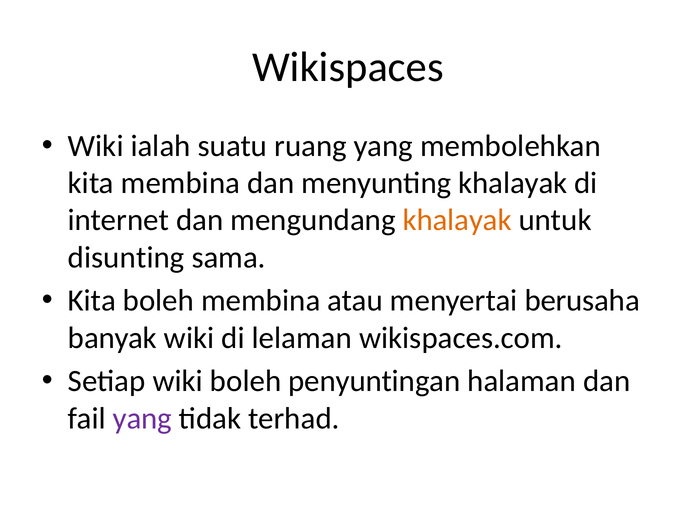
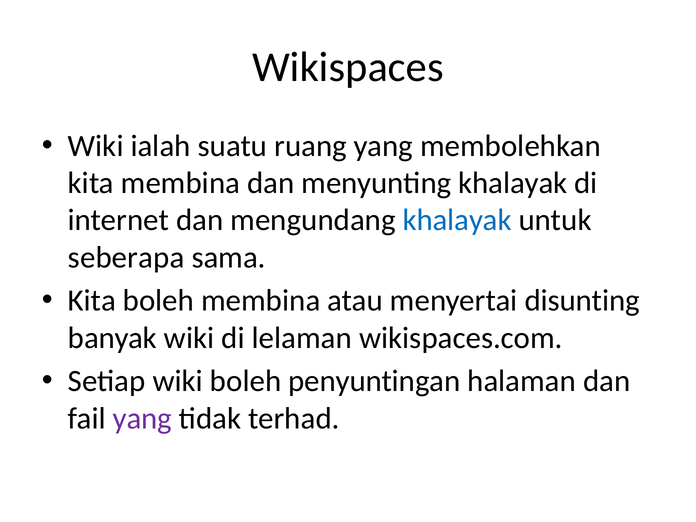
khalayak colour: orange -> blue (457, 220)
disunting: disunting -> seberapa (126, 257)
berusaha: berusaha -> disunting (582, 301)
